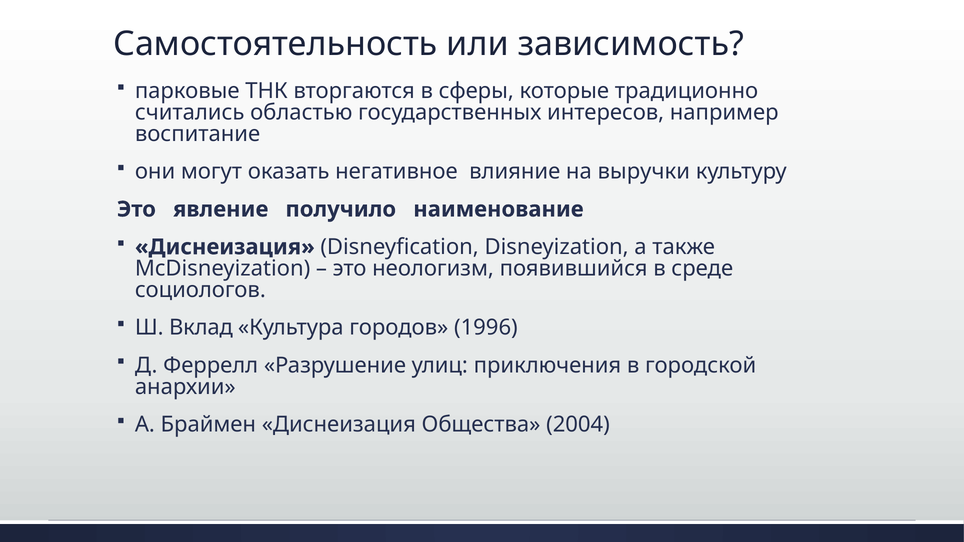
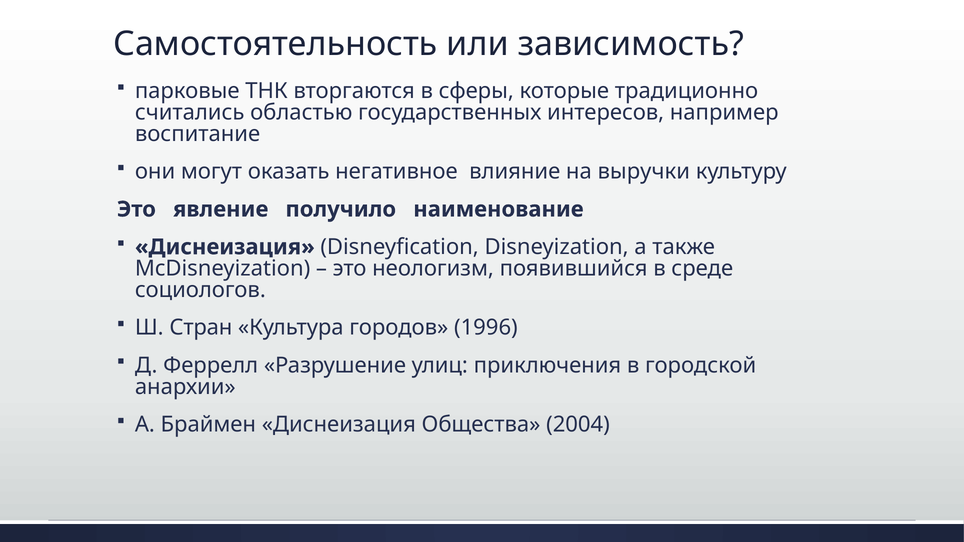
Вклад: Вклад -> Стран (201, 328)
